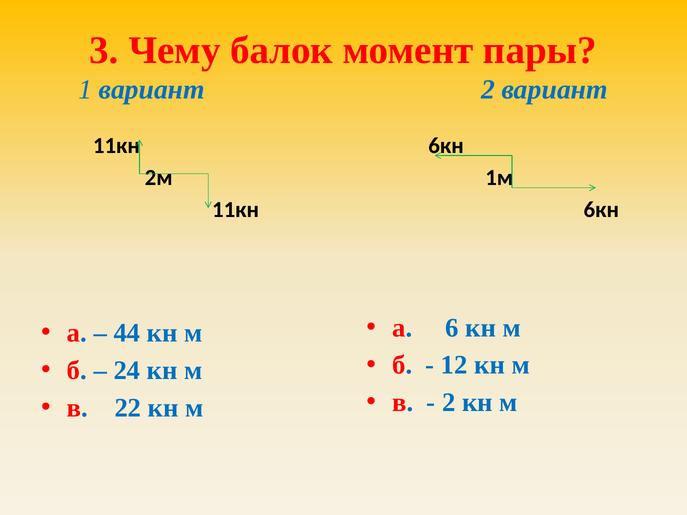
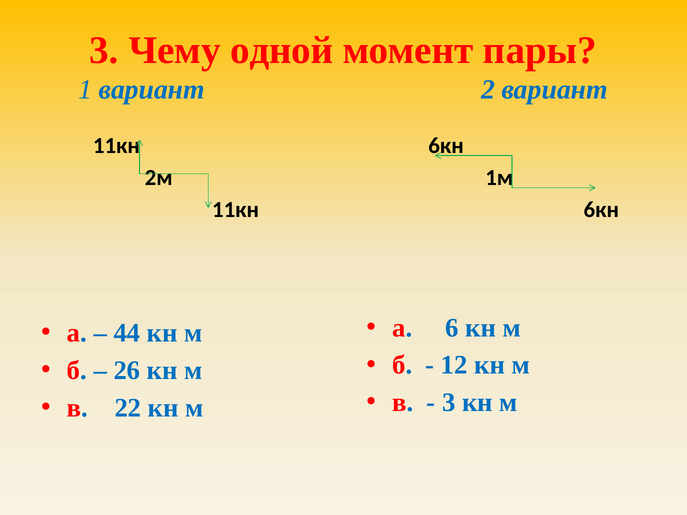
балок: балок -> одной (282, 50)
24: 24 -> 26 (127, 371)
2: 2 -> 3 (449, 403)
